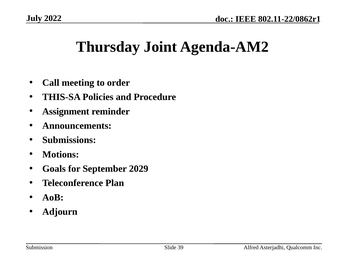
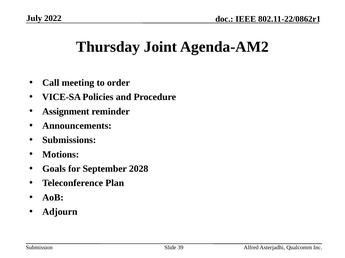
THIS-SA: THIS-SA -> VICE-SA (62, 97)
2029: 2029 -> 2028 (139, 169)
